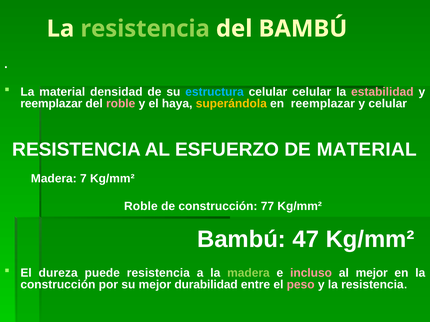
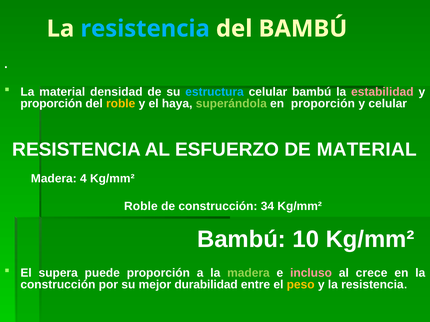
resistencia colour: light green -> light blue (145, 29)
celular celular: celular -> bambú (312, 92)
reemplazar: reemplazar -> proporción (51, 104)
roble colour: pink -> yellow (121, 104)
superándola colour: yellow -> light green (231, 104)
en reemplazar: reemplazar -> proporción (323, 104)
7: 7 -> 4 (83, 179)
77: 77 -> 34 (267, 207)
47: 47 -> 10 (306, 240)
dureza: dureza -> supera (58, 273)
puede resistencia: resistencia -> proporción (158, 273)
al mejor: mejor -> crece (372, 273)
peso colour: pink -> yellow (301, 285)
